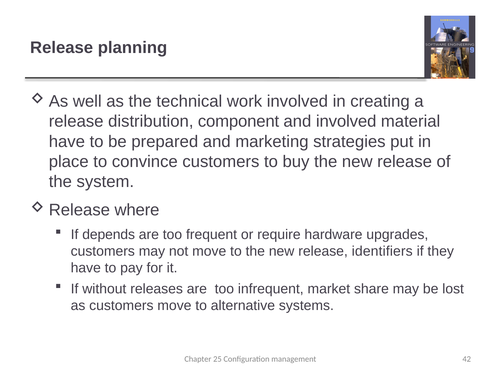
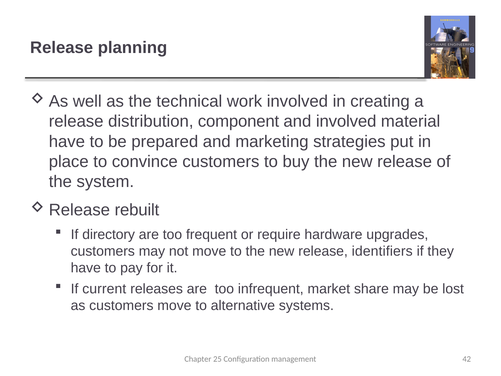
where: where -> rebuilt (137, 210)
depends: depends -> directory (109, 234)
without: without -> current (104, 289)
